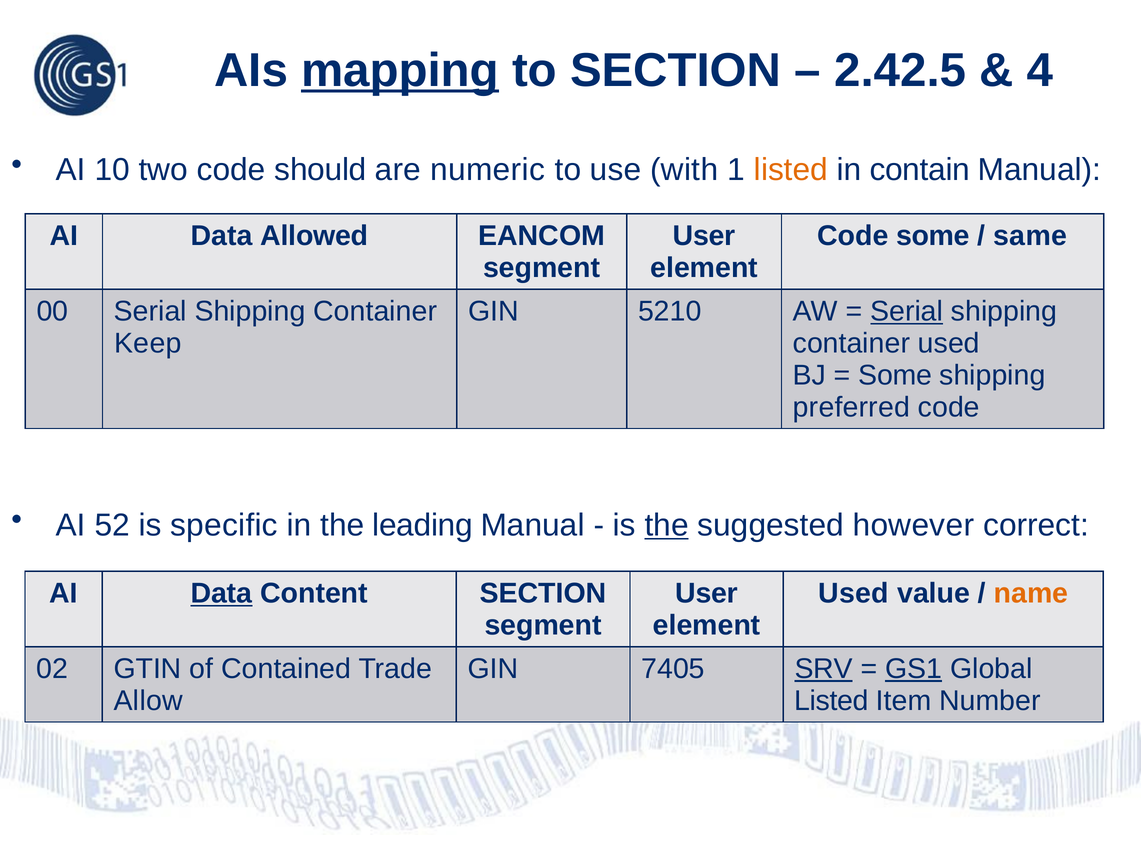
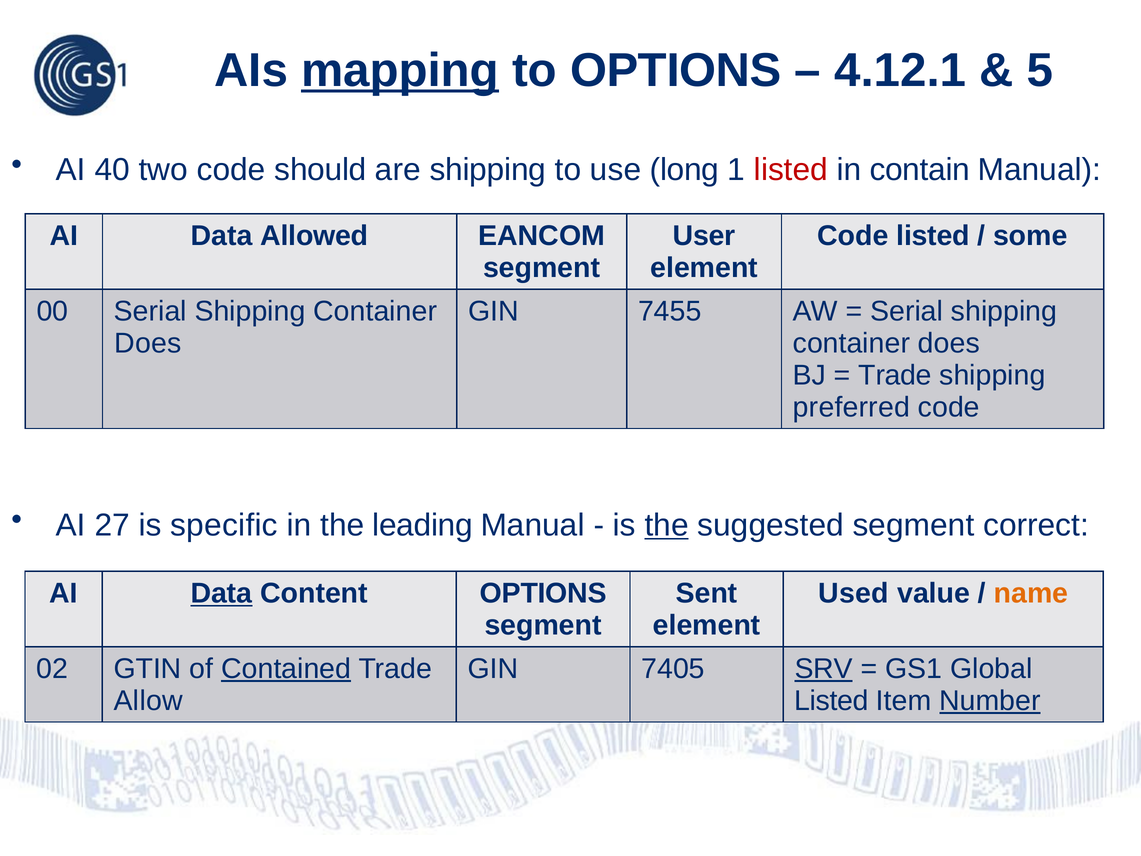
to SECTION: SECTION -> OPTIONS (676, 70)
2.42.5: 2.42.5 -> 4.12.1 (900, 70)
4: 4 -> 5 (1040, 70)
10: 10 -> 40 (112, 170)
are numeric: numeric -> shipping (488, 170)
with: with -> long (684, 170)
listed colour: orange -> red (791, 170)
Code some: some -> listed (933, 236)
same: same -> some (1030, 236)
5210: 5210 -> 7455 (670, 311)
Serial underline: present -> none (907, 311)
Keep: Keep -> Does (148, 343)
used: used -> does (949, 343)
Some: Some -> Trade (895, 375)
52: 52 -> 27 (112, 525)
suggested however: however -> segment (913, 525)
Content SECTION: SECTION -> OPTIONS (543, 593)
User: User -> Sent (707, 593)
Contained underline: none -> present (286, 669)
GS1 underline: present -> none (914, 669)
Number underline: none -> present (990, 701)
